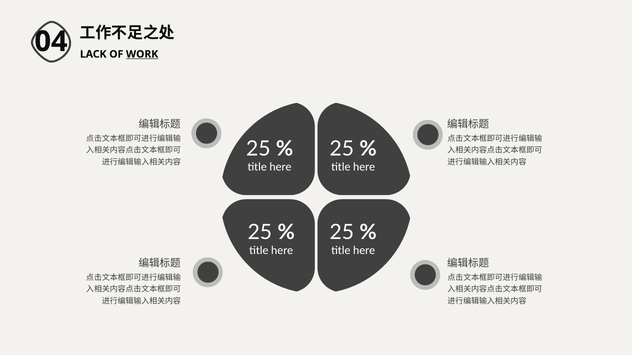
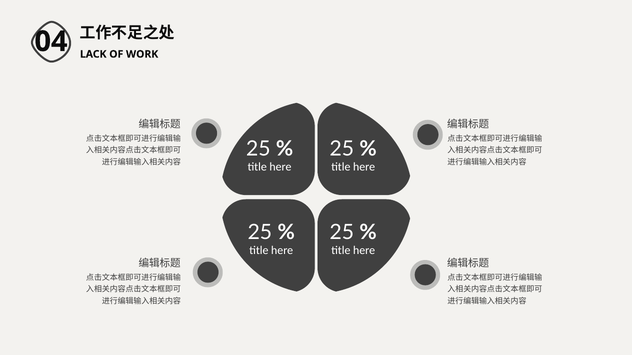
WORK underline: present -> none (142, 54)
